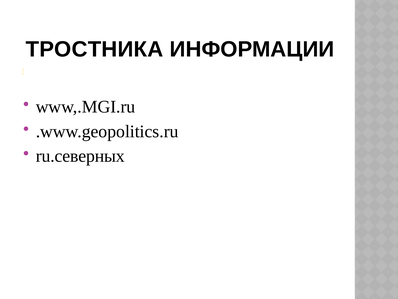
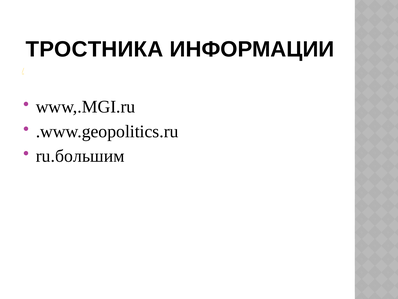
ru.северных: ru.северных -> ru.большим (80, 156)
